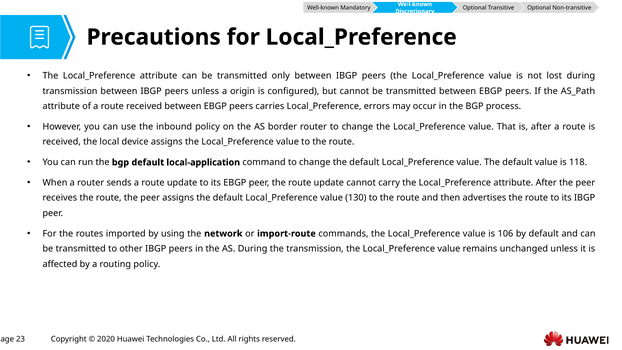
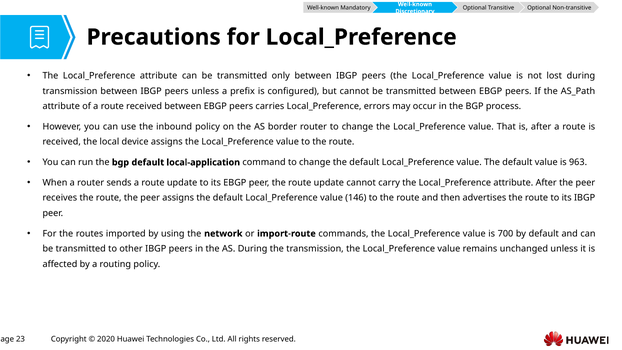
origin: origin -> prefix (243, 91)
118: 118 -> 963 (578, 162)
130: 130 -> 146 (356, 198)
106: 106 -> 700 (506, 234)
